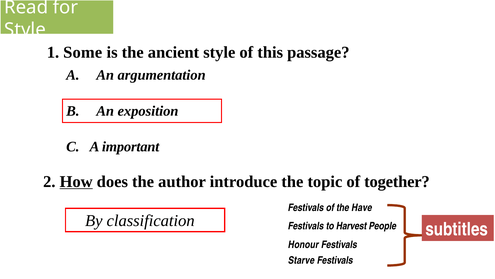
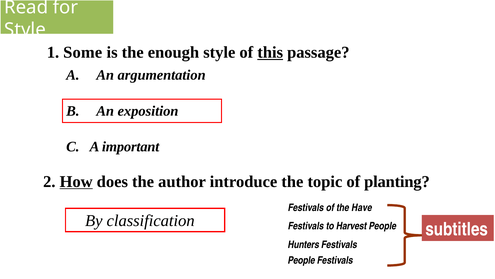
ancient: ancient -> enough (174, 52)
this underline: none -> present (270, 52)
together: together -> planting (397, 181)
Honour: Honour -> Hunters (303, 244)
Starve: Starve -> People (301, 260)
